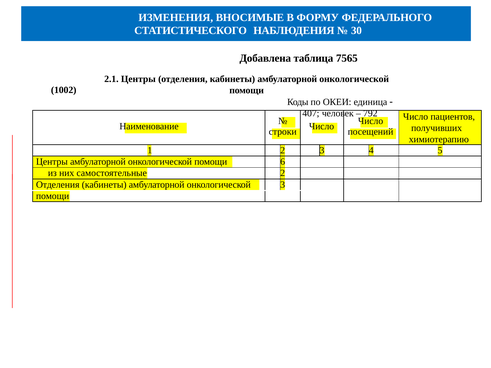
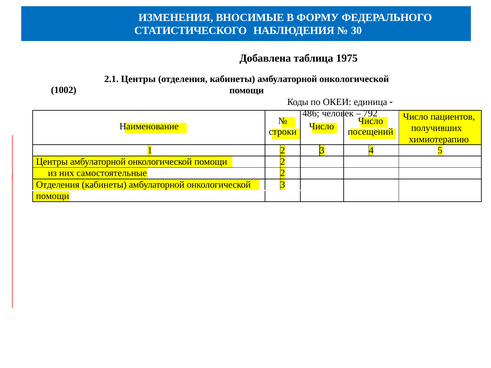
7565: 7565 -> 1975 (347, 58)
407: 407 -> 486 (311, 113)
помощи 6: 6 -> 2 (283, 162)
